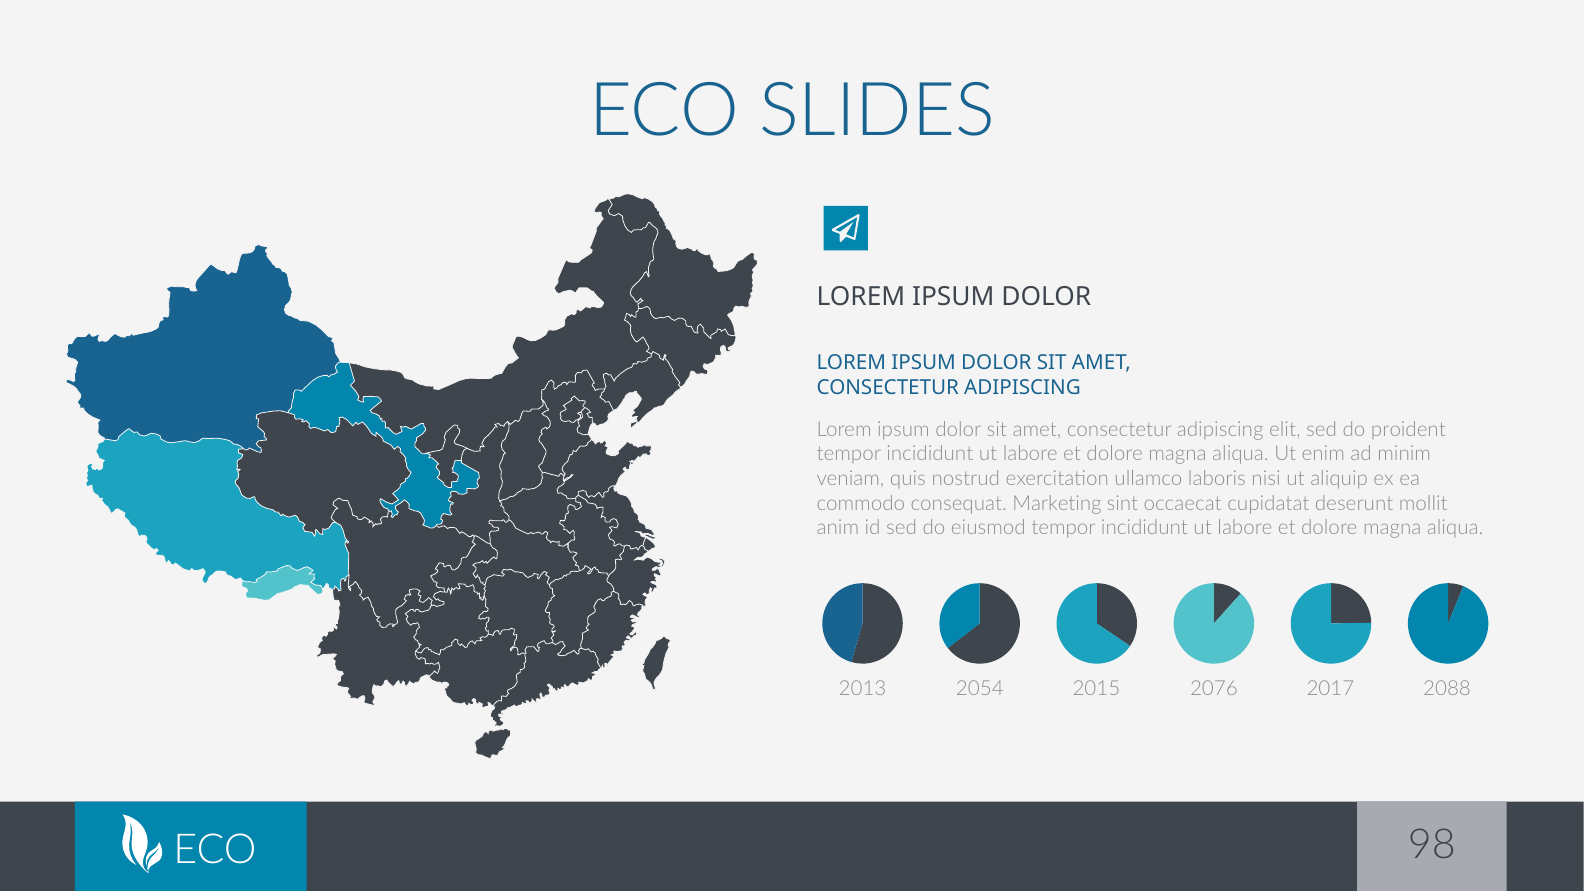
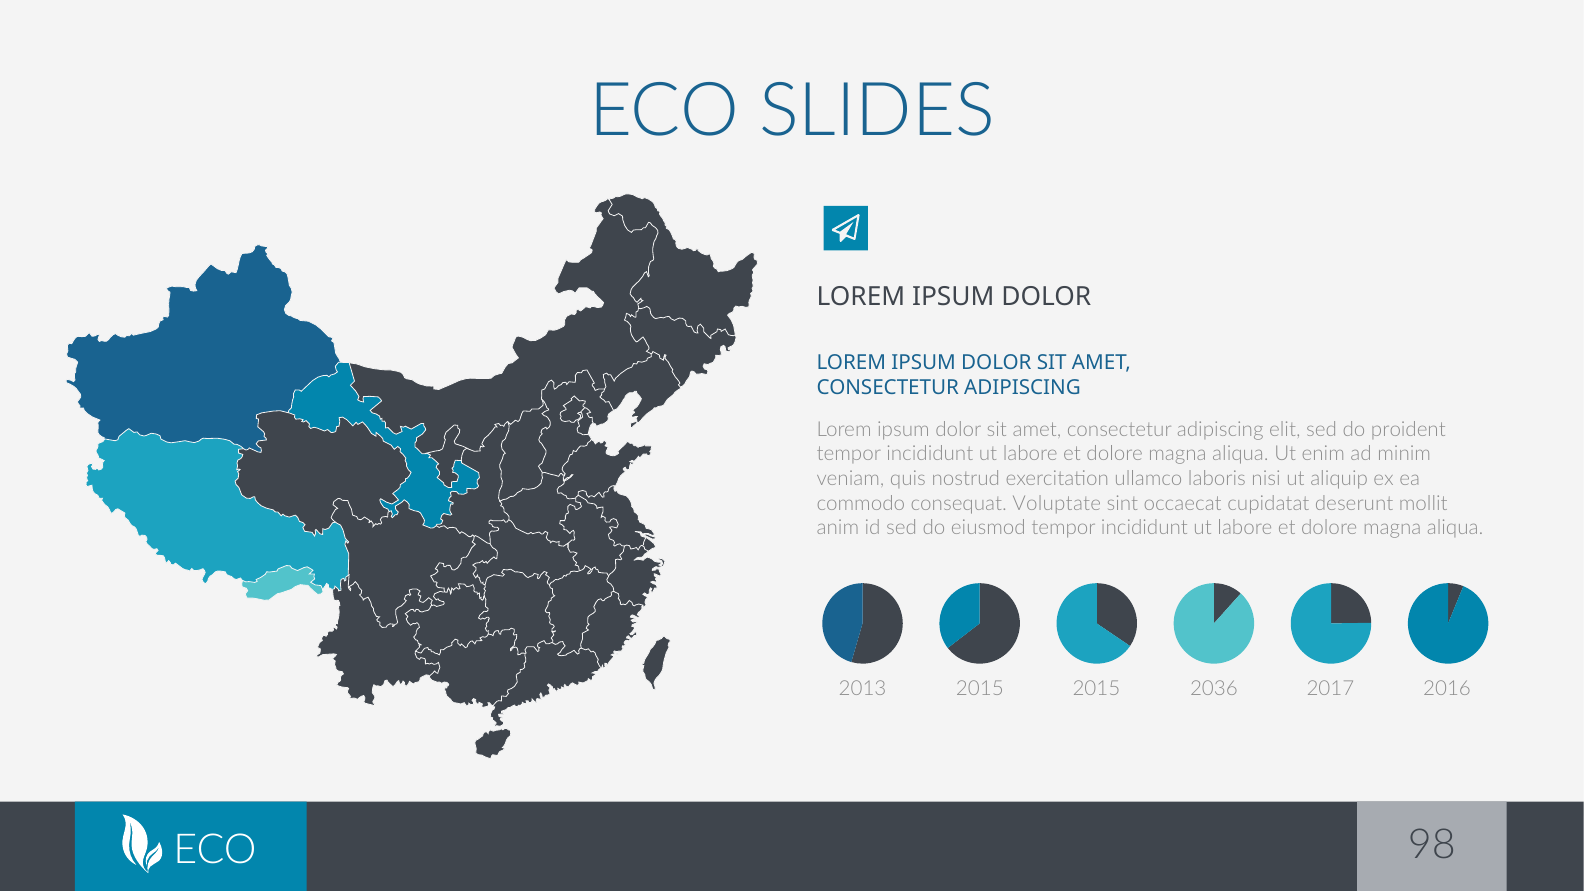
Marketing: Marketing -> Voluptate (1057, 503)
2013 2054: 2054 -> 2015 (980, 689)
2076: 2076 -> 2036 (1214, 689)
2088: 2088 -> 2016 (1447, 689)
